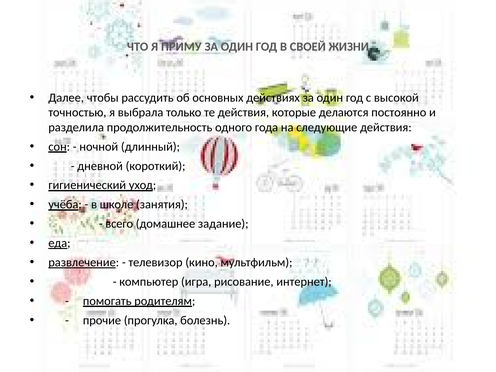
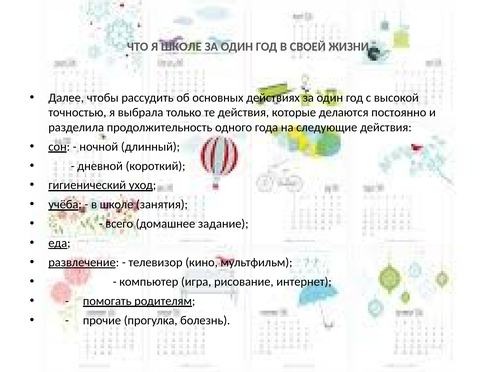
Я ПРИМУ: ПРИМУ -> ШКОЛЕ (181, 47)
